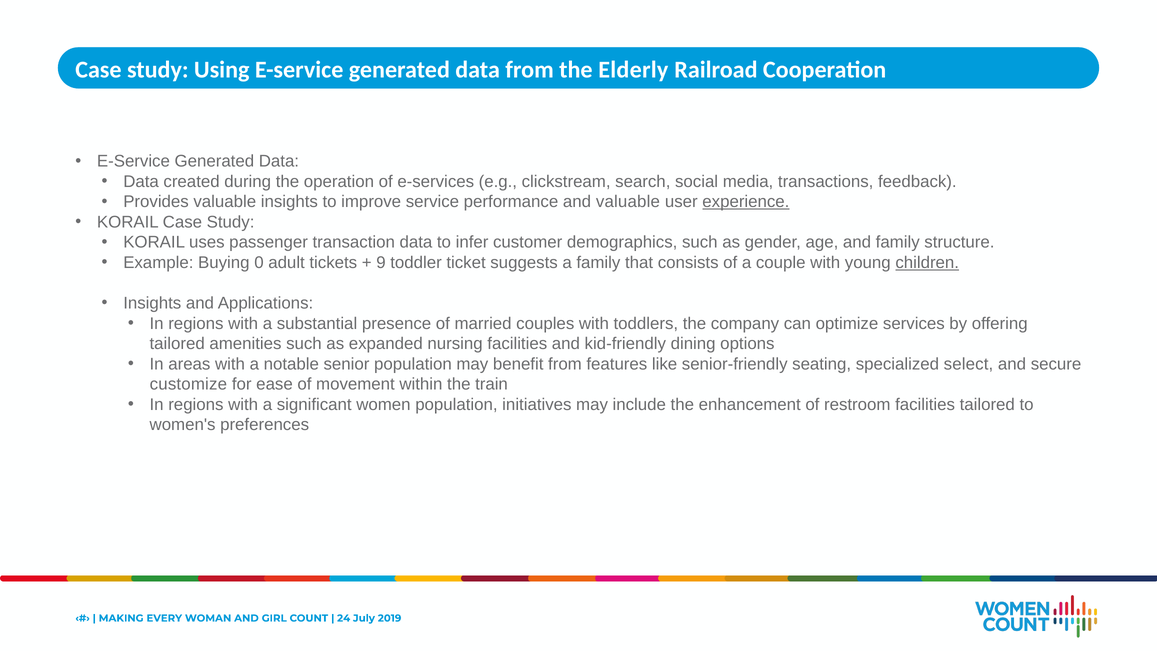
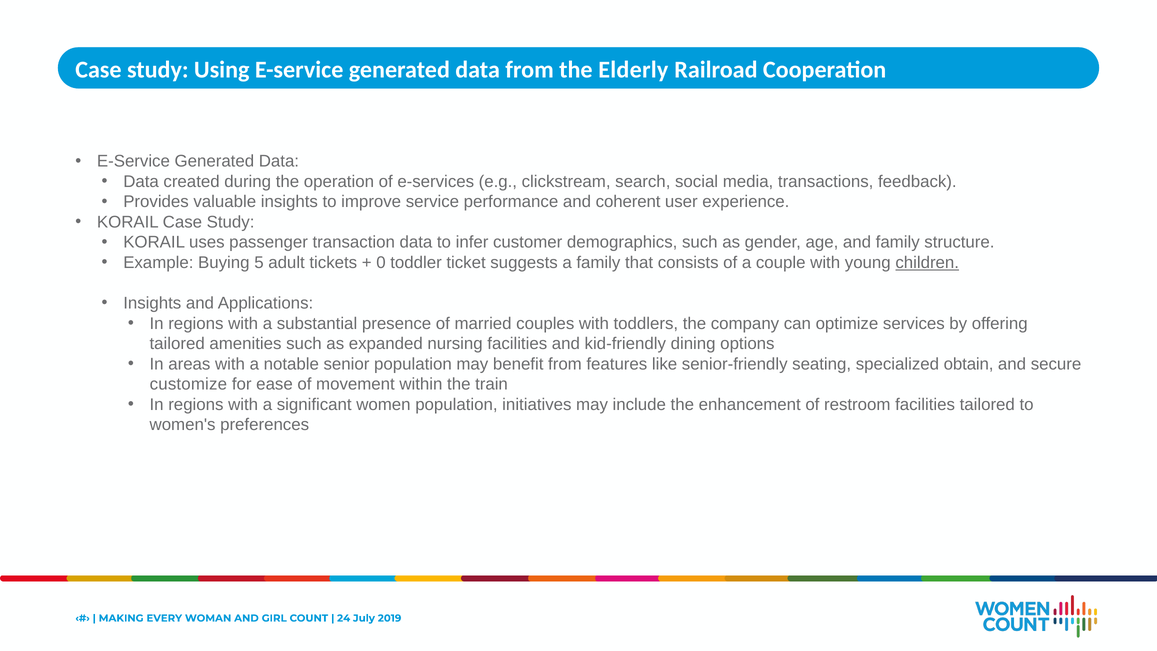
and valuable: valuable -> coherent (628, 202)
experience underline: present -> none (746, 202)
0: 0 -> 5 (259, 263)
9: 9 -> 0 (381, 263)
select: select -> obtain (969, 364)
